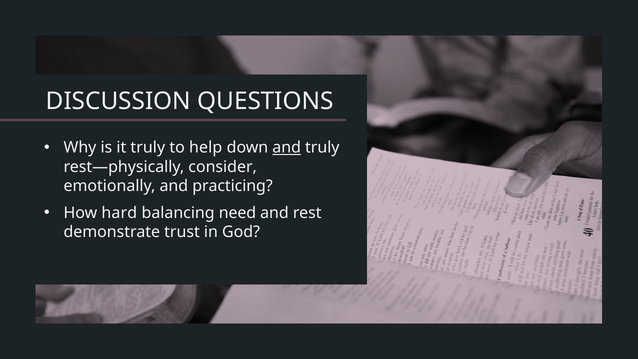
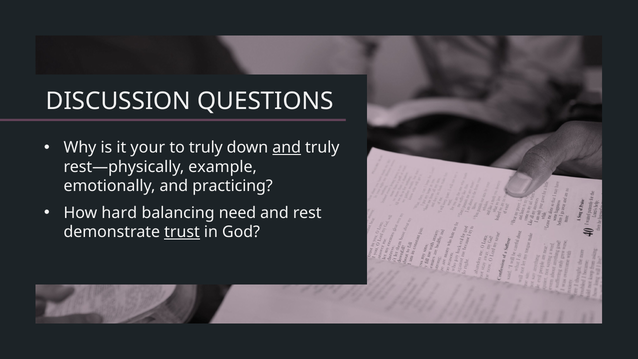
it truly: truly -> your (148, 148)
to help: help -> truly (206, 148)
consider: consider -> example (223, 167)
trust underline: none -> present (182, 232)
